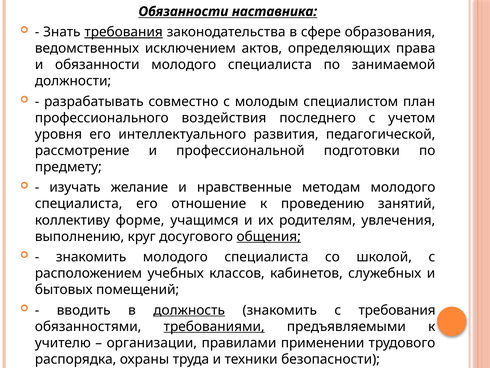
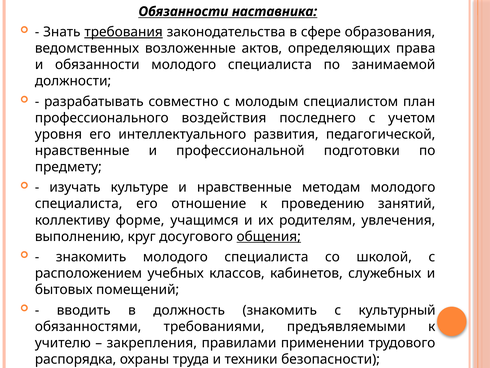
исключением: исключением -> возложенные (190, 48)
рассмотрение: рассмотрение -> нравственные (82, 150)
желание: желание -> культуре (139, 187)
должность underline: present -> none (189, 310)
с требования: требования -> культурный (397, 310)
требованиями underline: present -> none (214, 326)
организации: организации -> закрепления (152, 342)
